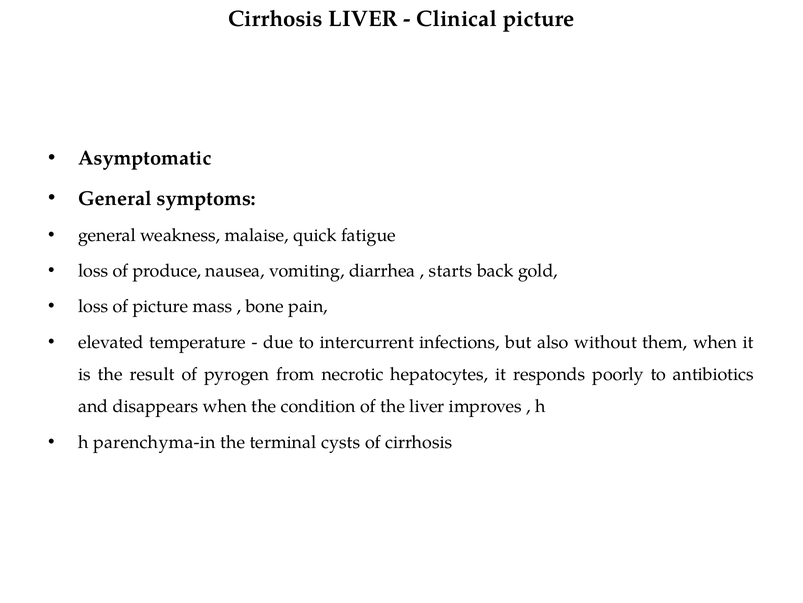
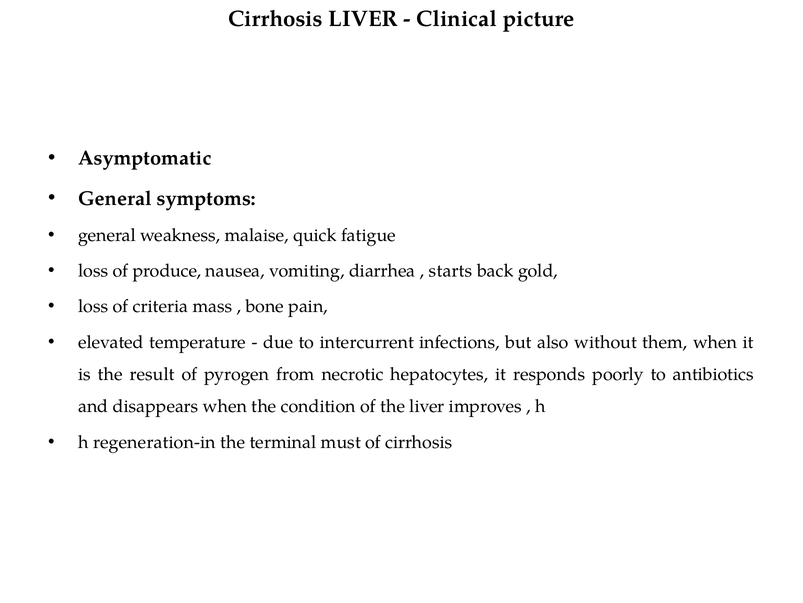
of picture: picture -> criteria (160, 306)
parenchyma-in: parenchyma-in -> regeneration-in (154, 442)
cysts: cysts -> must (341, 442)
